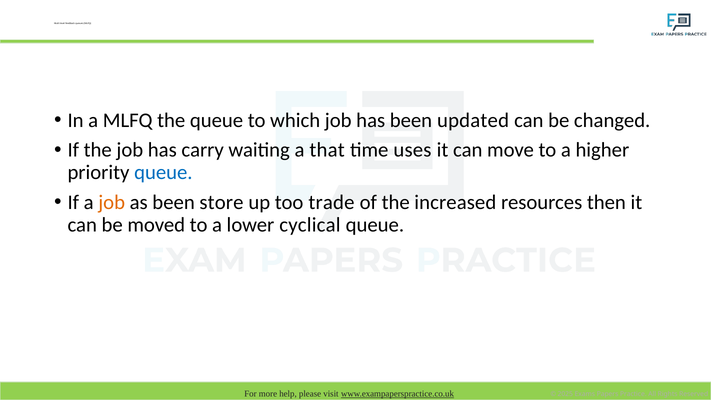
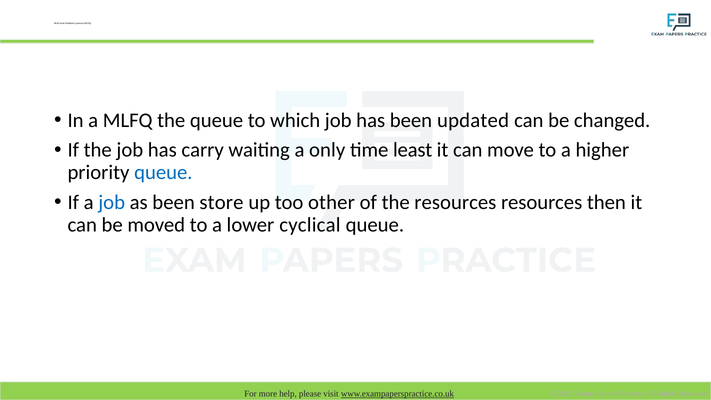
that: that -> only (327, 150)
uses: uses -> least (413, 150)
job colour: orange -> blue (112, 202)
trade: trade -> other (331, 202)
the increased: increased -> resources (455, 202)
